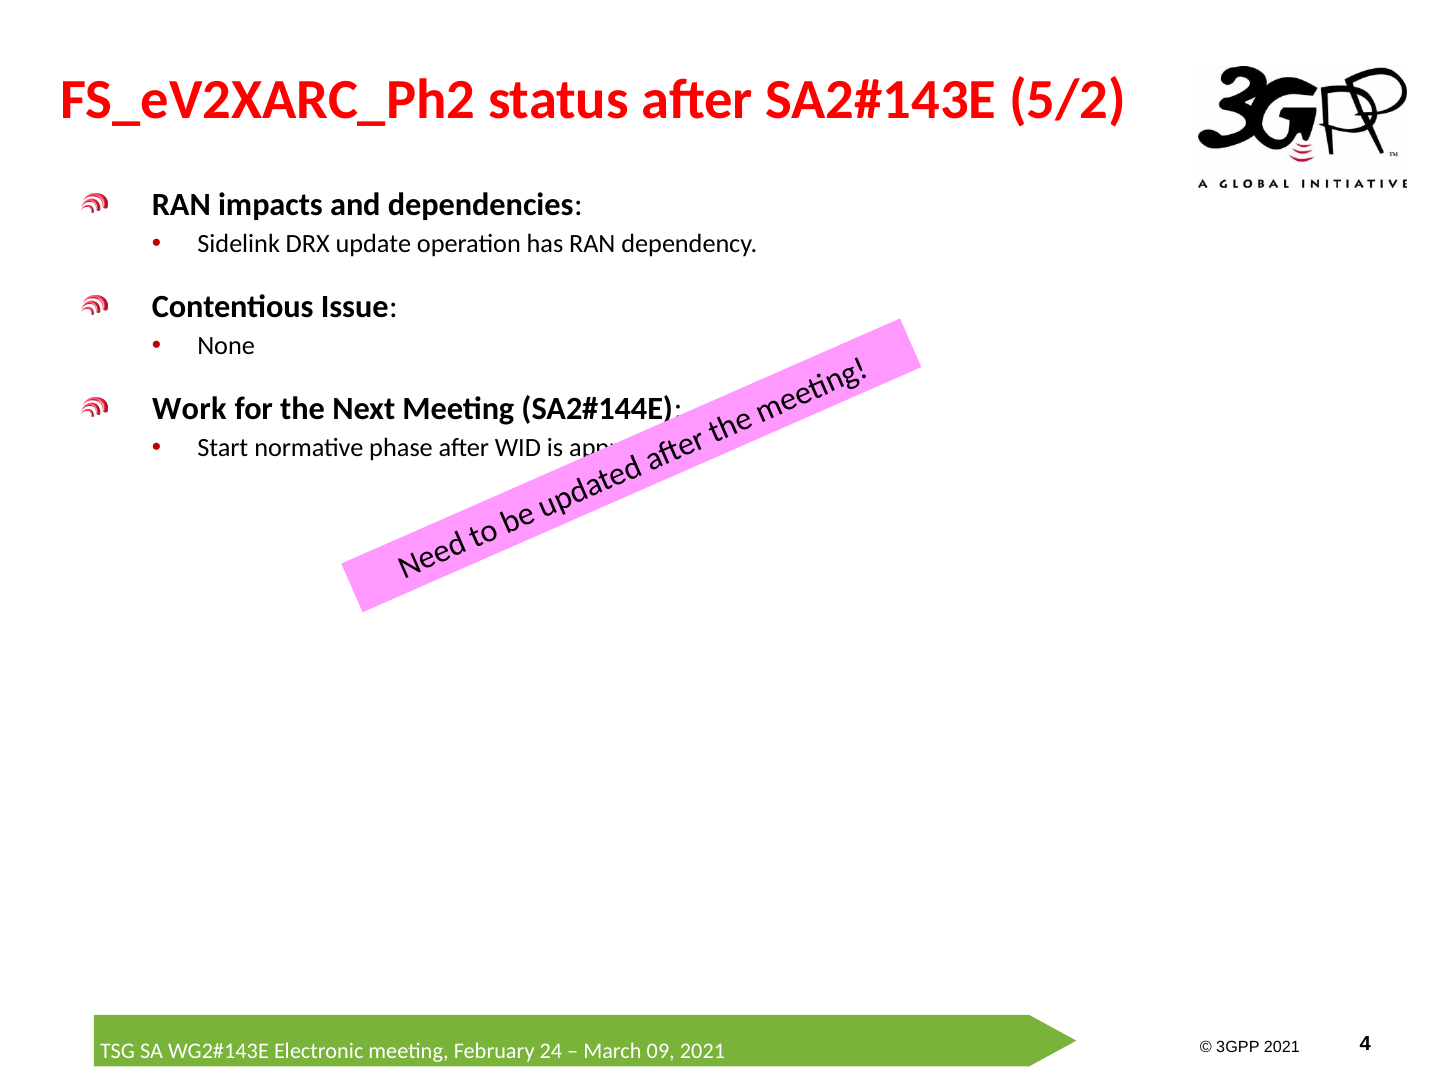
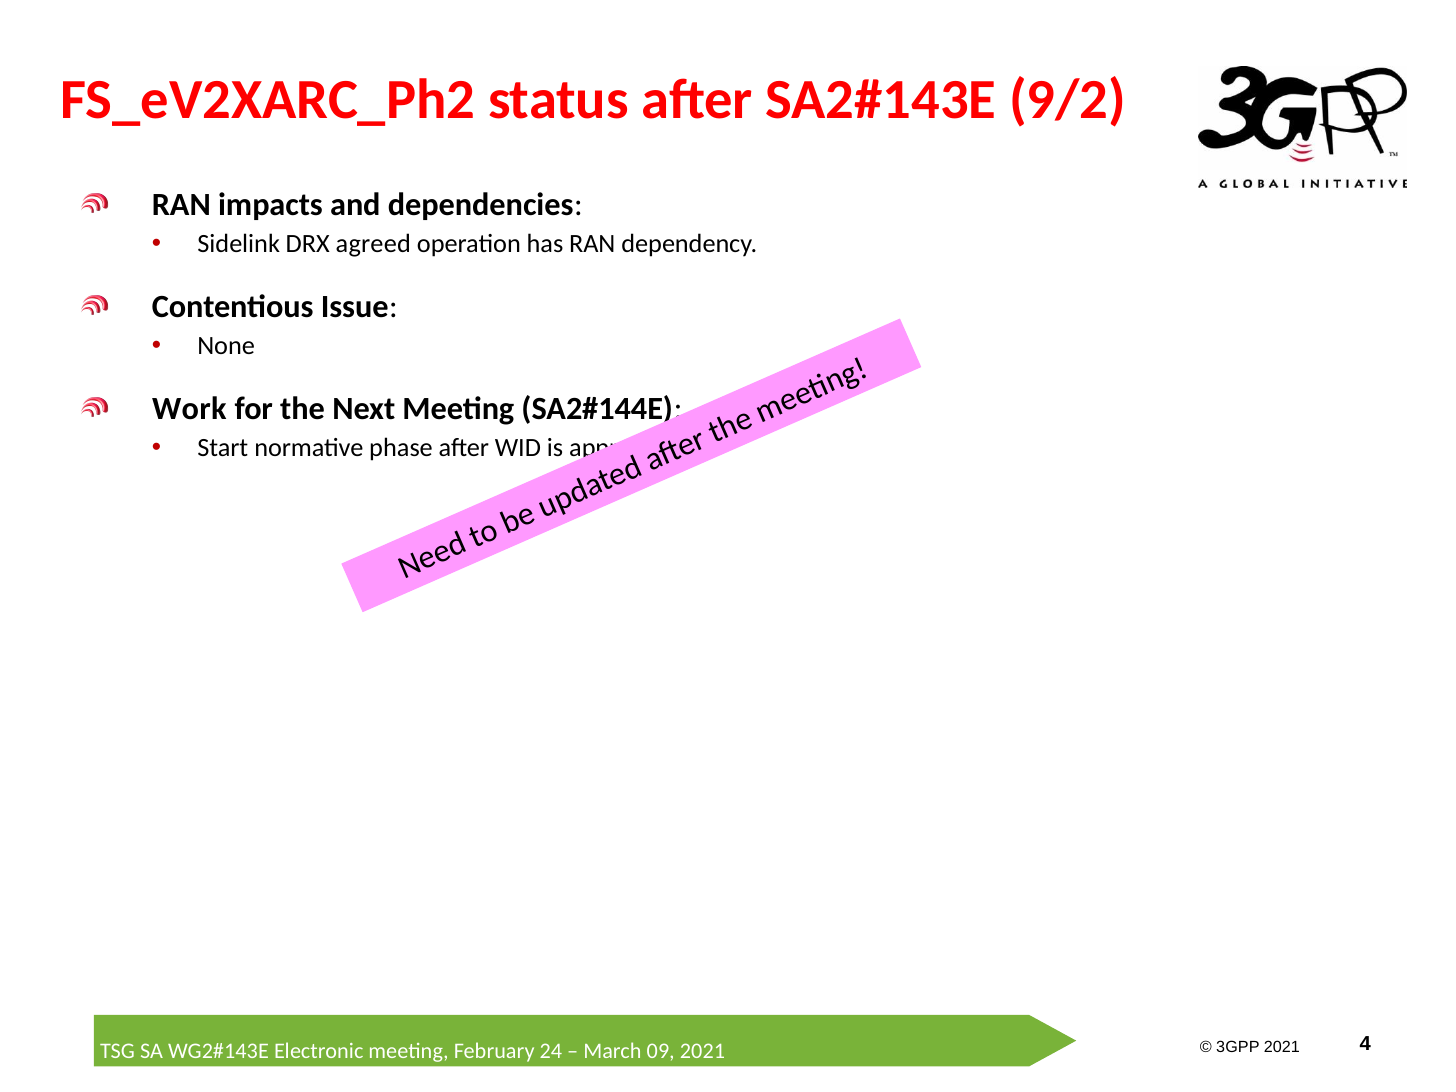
5/2: 5/2 -> 9/2 (1067, 100)
update: update -> agreed (373, 244)
